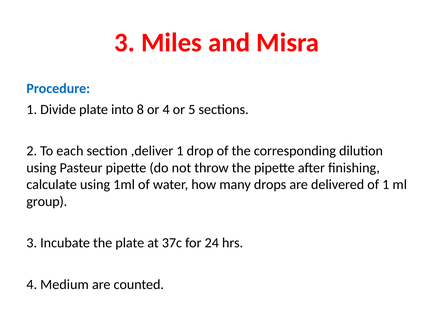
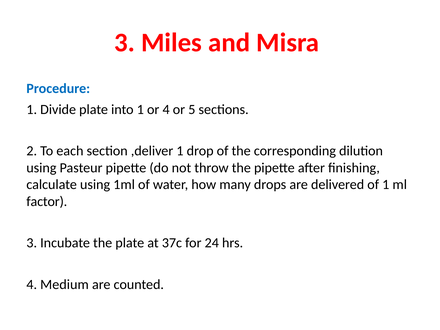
into 8: 8 -> 1 (140, 109)
group: group -> factor (47, 201)
